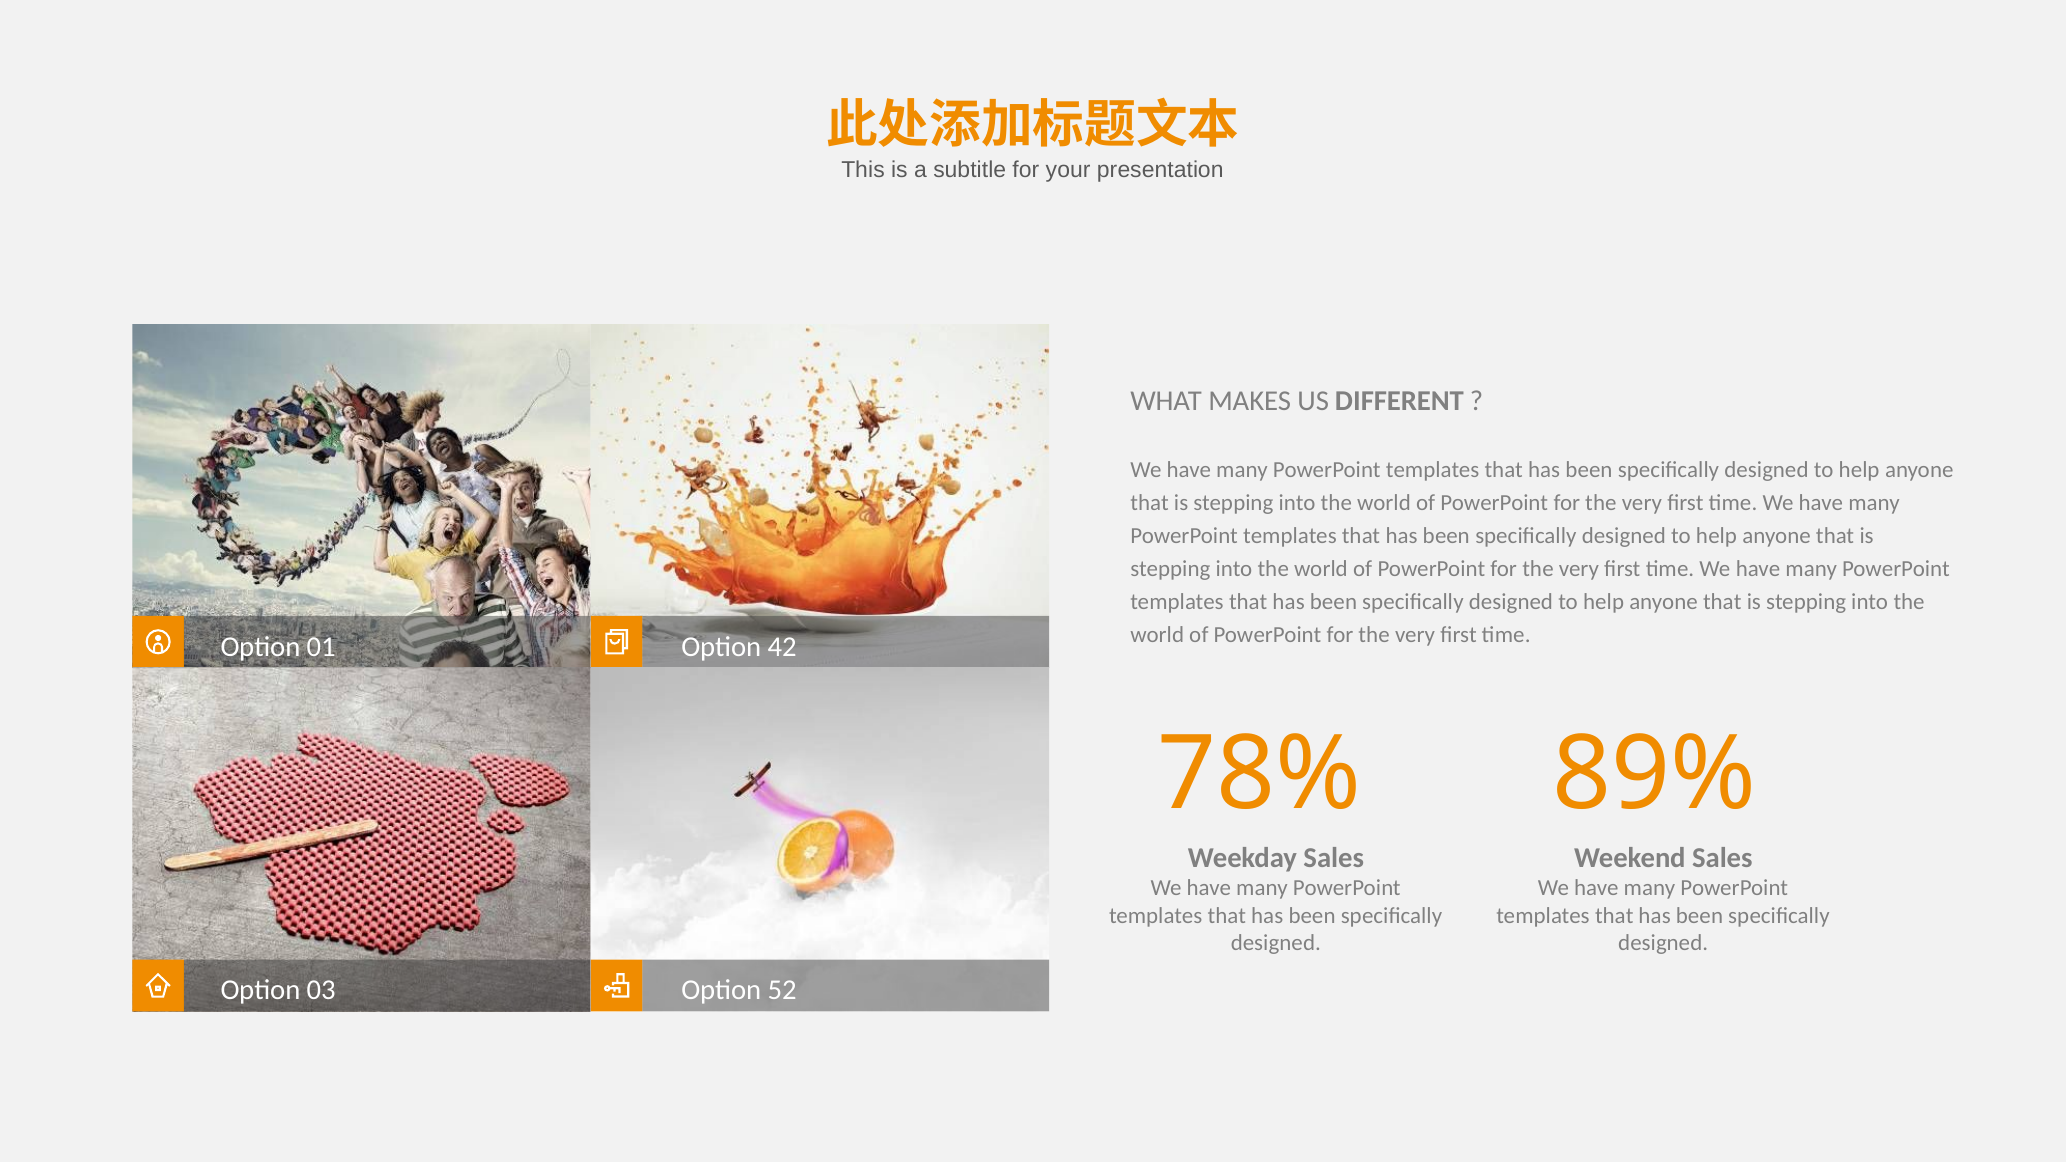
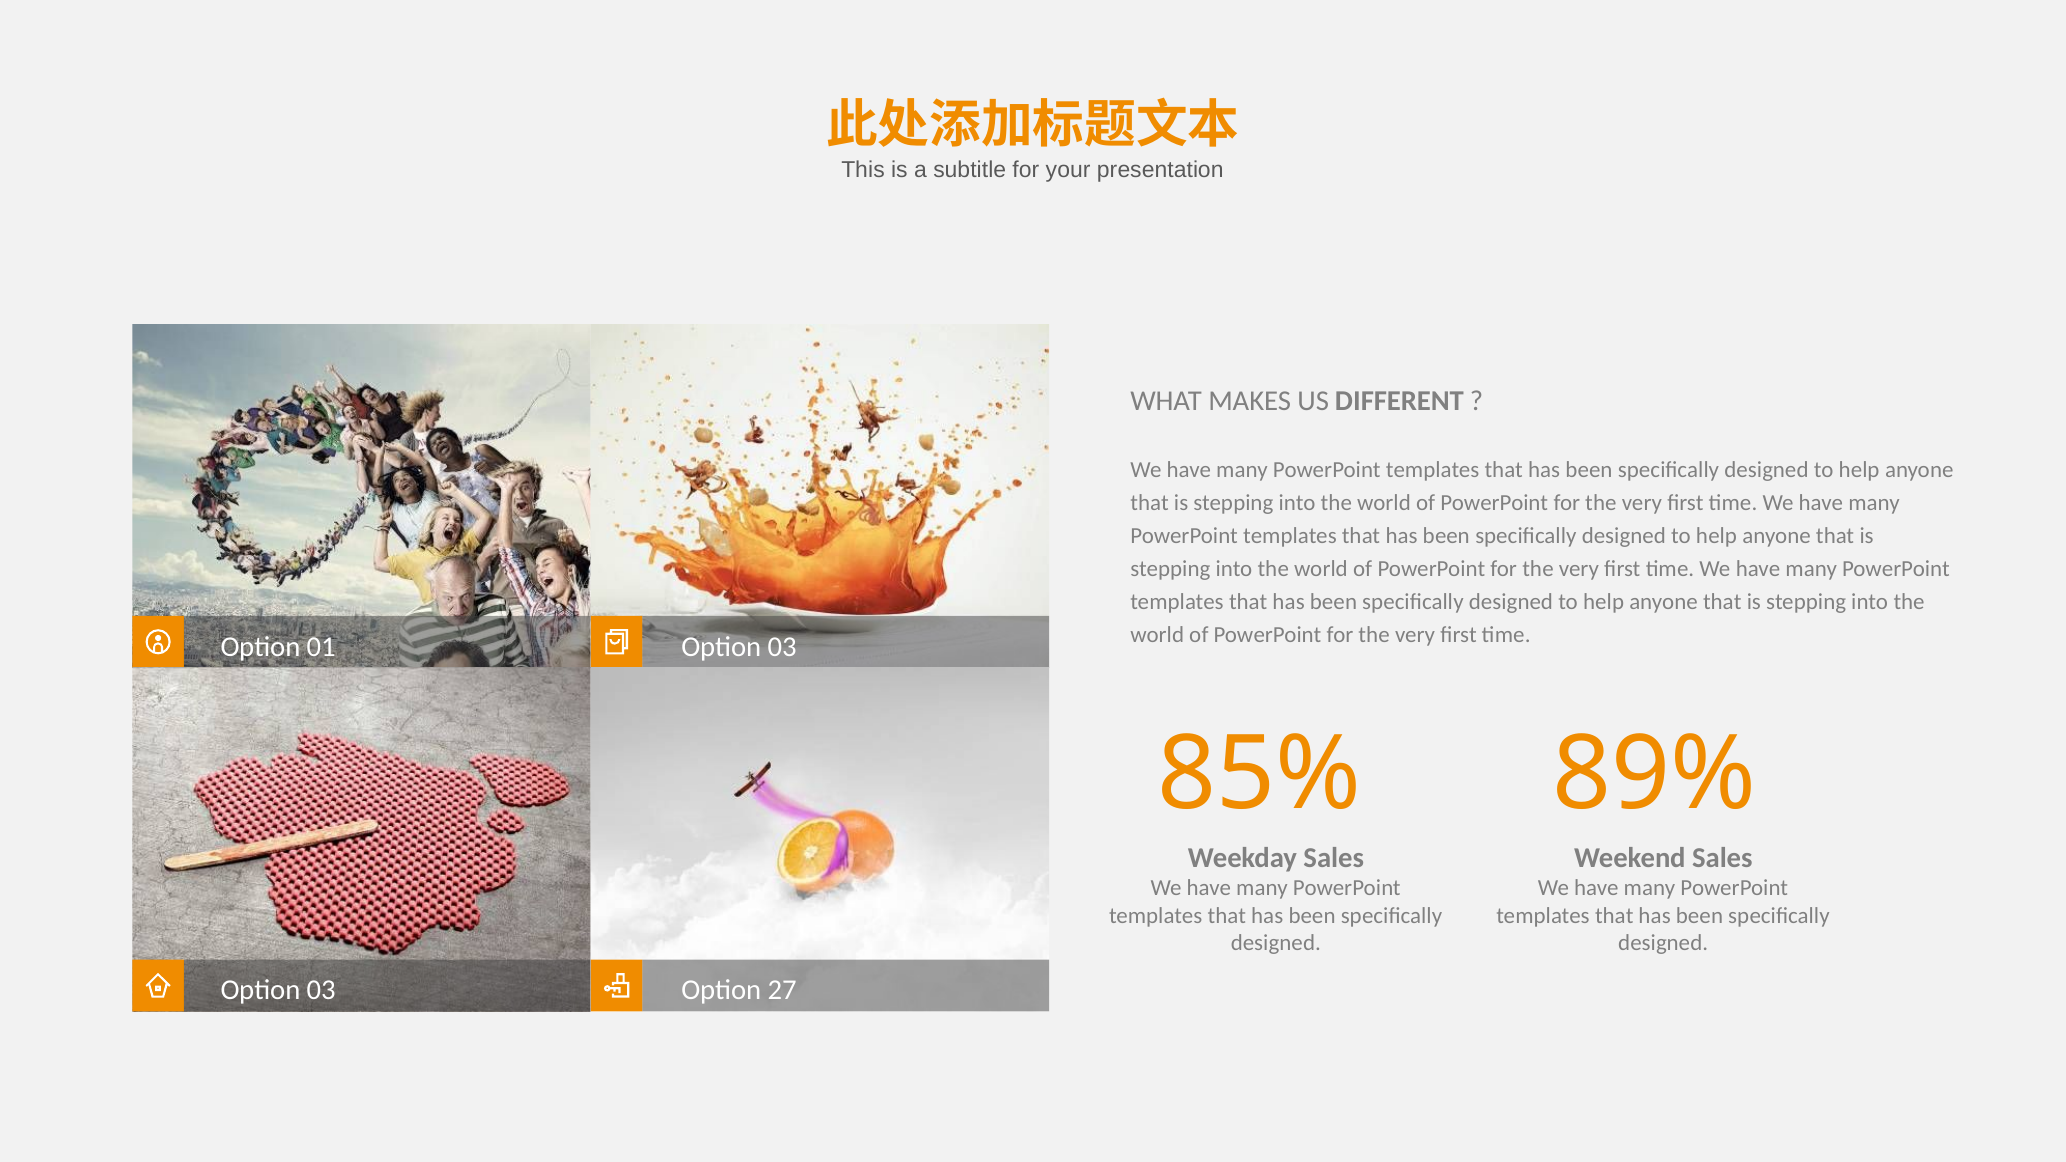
42: 42 -> 03 (782, 647)
78%: 78% -> 85% (1259, 774)
52: 52 -> 27 (782, 990)
